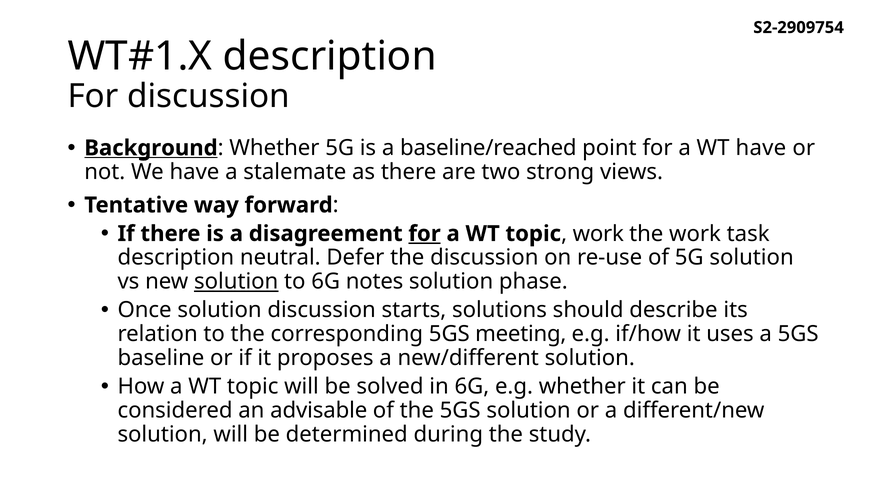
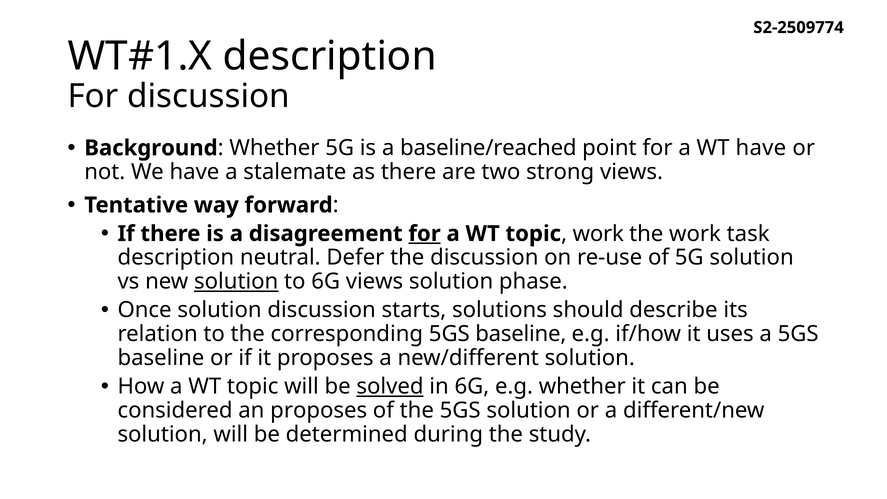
S2-2909754: S2-2909754 -> S2-2509774 (799, 28)
Background underline: present -> none (151, 148)
6G notes: notes -> views (375, 282)
corresponding 5GS meeting: meeting -> baseline (521, 334)
solved underline: none -> present (390, 387)
an advisable: advisable -> proposes (319, 410)
